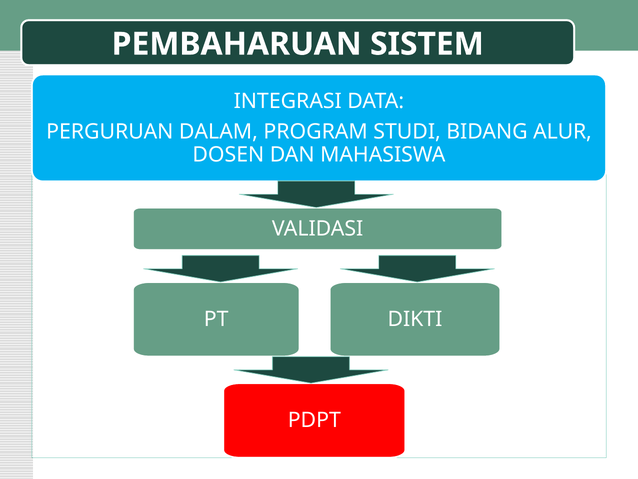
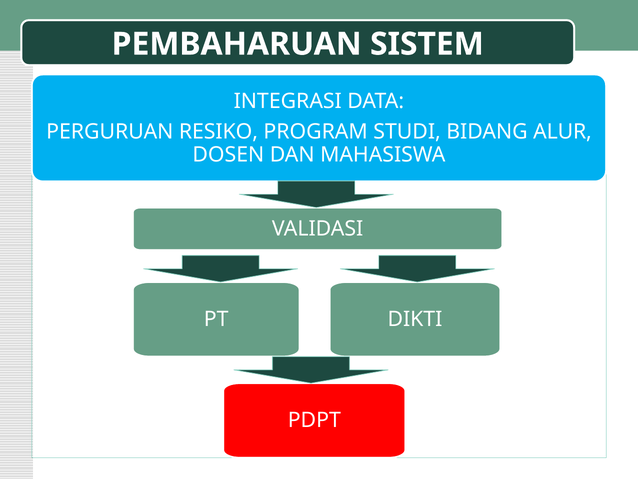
DALAM: DALAM -> RESIKO (218, 131)
